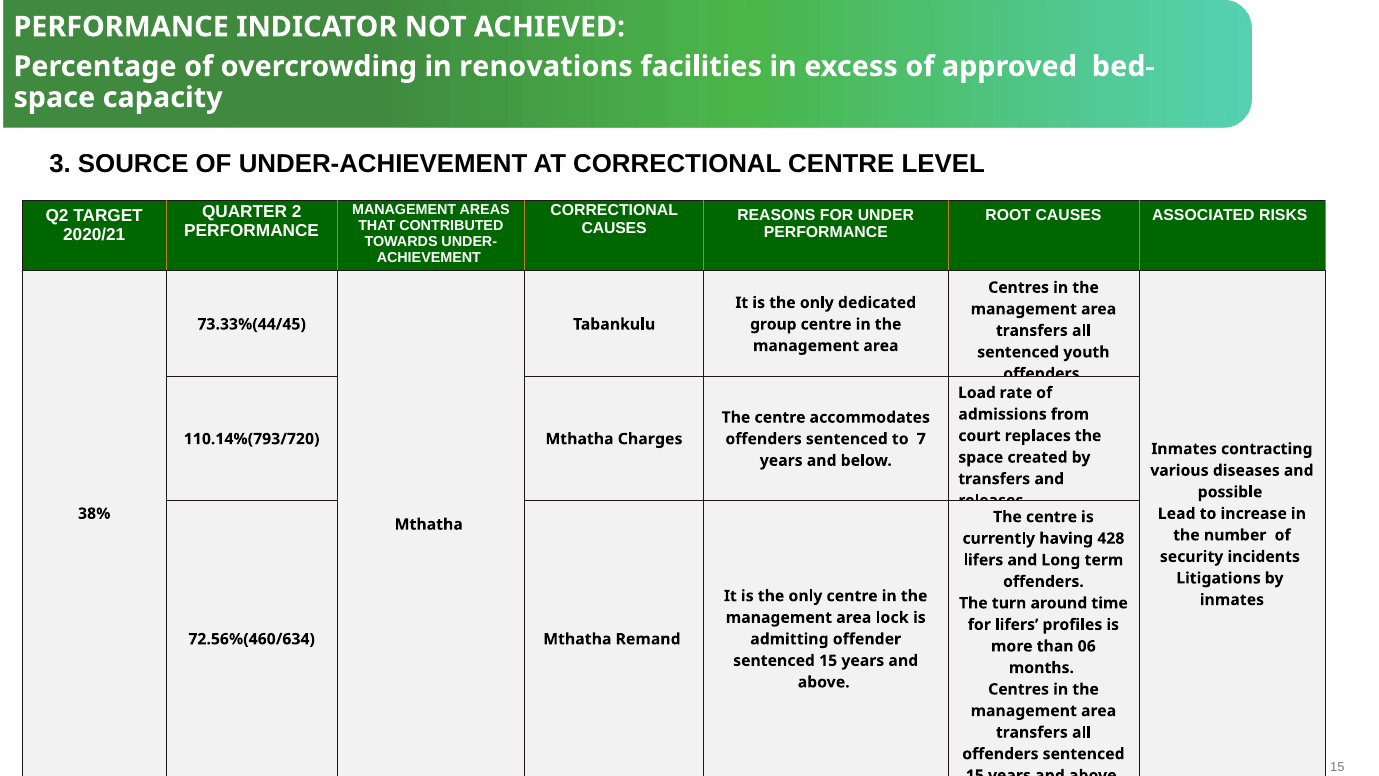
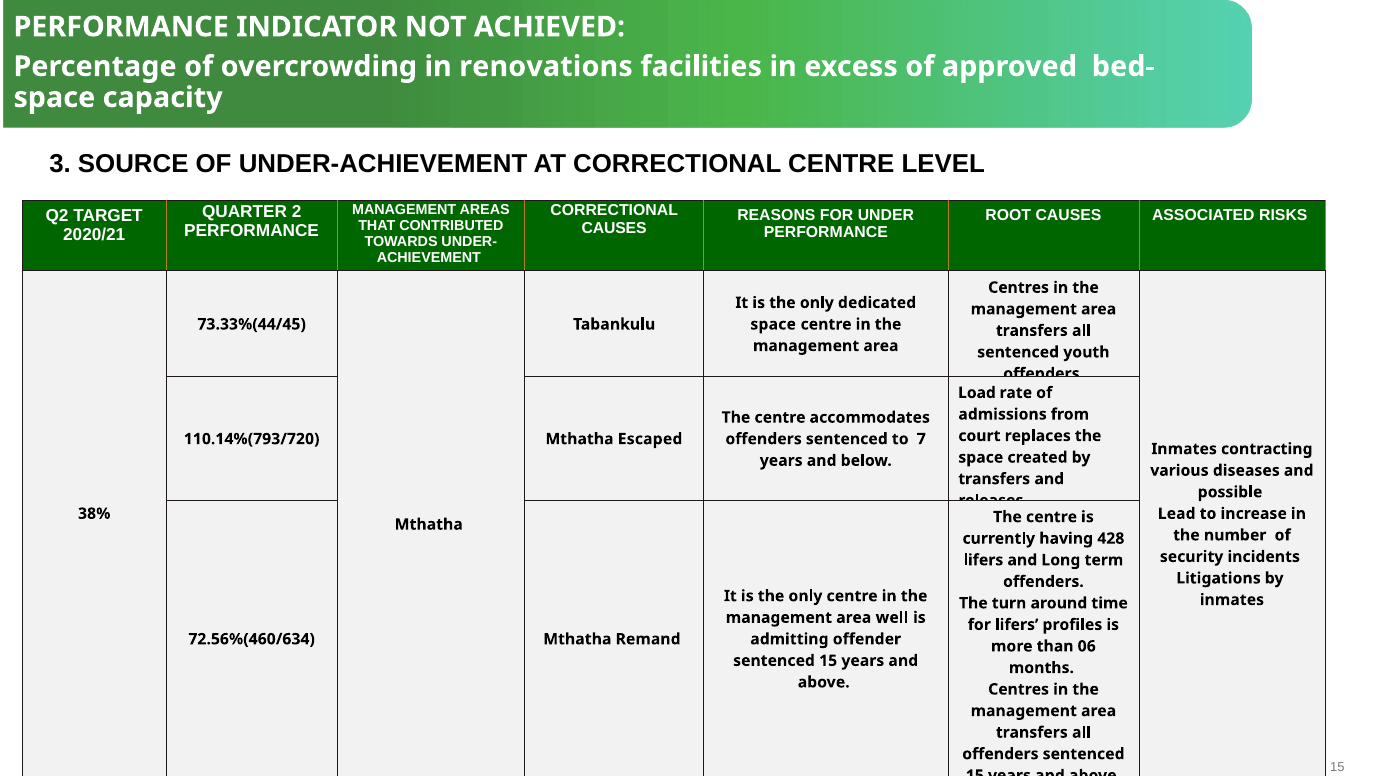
group: group -> space (773, 324)
Charges: Charges -> Escaped (650, 439)
lock: lock -> well (892, 617)
